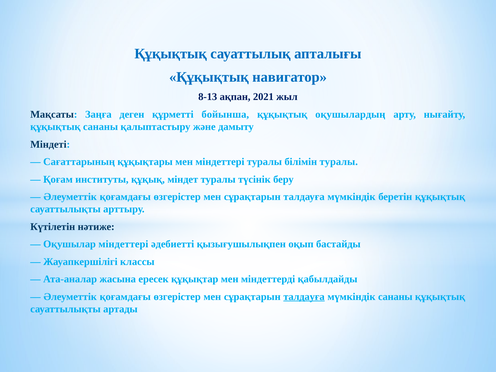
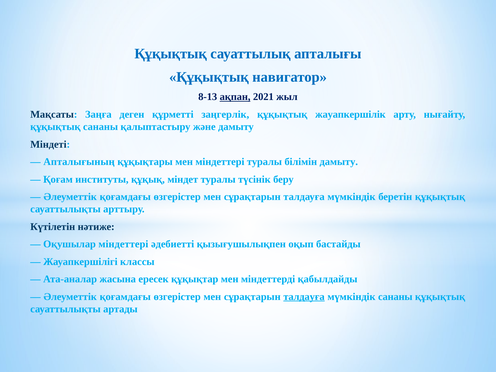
ақпан underline: none -> present (235, 97)
бойынша: бойынша -> заңгерлік (225, 114)
оқушылардың: оқушылардың -> жауапкершілік (350, 114)
Сағаттарының: Сағаттарының -> Апталығының (79, 162)
білімін туралы: туралы -> дамыту (339, 162)
